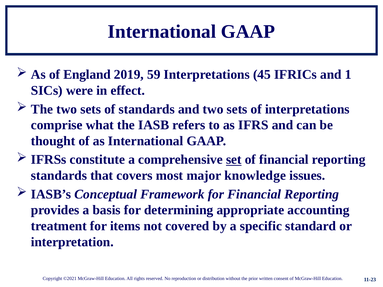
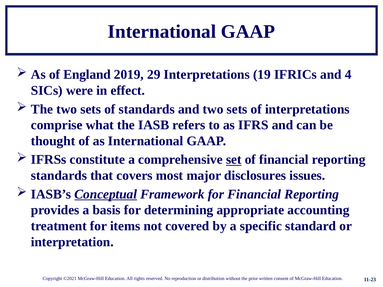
59: 59 -> 29 (154, 75)
45: 45 -> 19 (262, 75)
1: 1 -> 4 (348, 75)
knowledge: knowledge -> disclosures (255, 176)
Conceptual underline: none -> present (106, 194)
